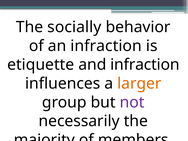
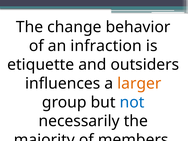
socially: socially -> change (74, 27)
and infraction: infraction -> outsiders (145, 65)
not colour: purple -> blue (132, 102)
